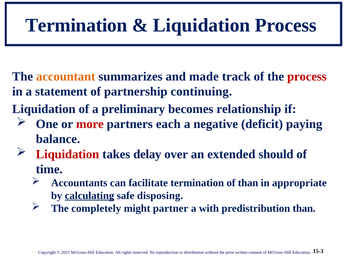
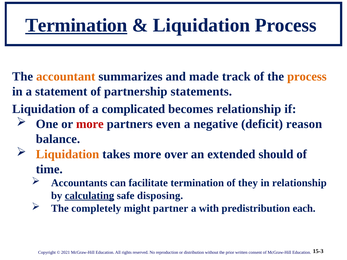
Termination underline: none -> present (76, 25)
process colour: red -> orange (307, 77)
continuing: continuing -> statements (201, 92)
preliminary: preliminary -> complicated (133, 109)
each: each -> even (168, 124)
paying: paying -> reason (304, 124)
Liquidation colour: red -> orange (68, 154)
takes delay: delay -> more (147, 154)
of than: than -> they (248, 183)
in appropriate: appropriate -> relationship (299, 183)
predistribution than: than -> each (304, 208)
